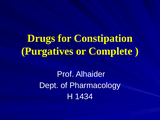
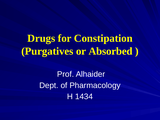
Complete: Complete -> Absorbed (111, 51)
